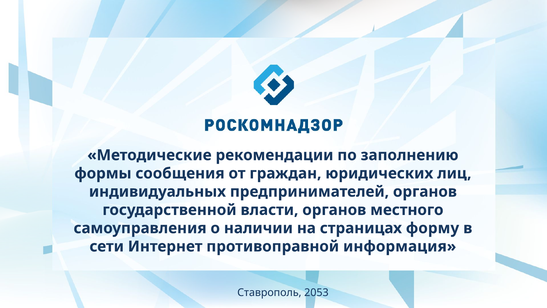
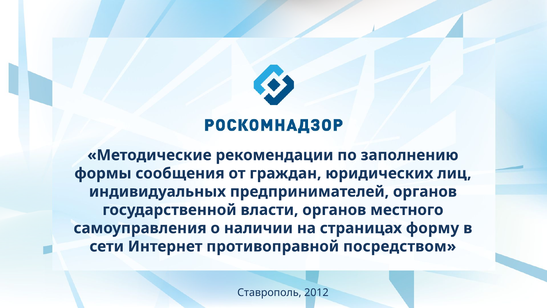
информация: информация -> посредством (400, 246)
2053: 2053 -> 2012 (316, 292)
